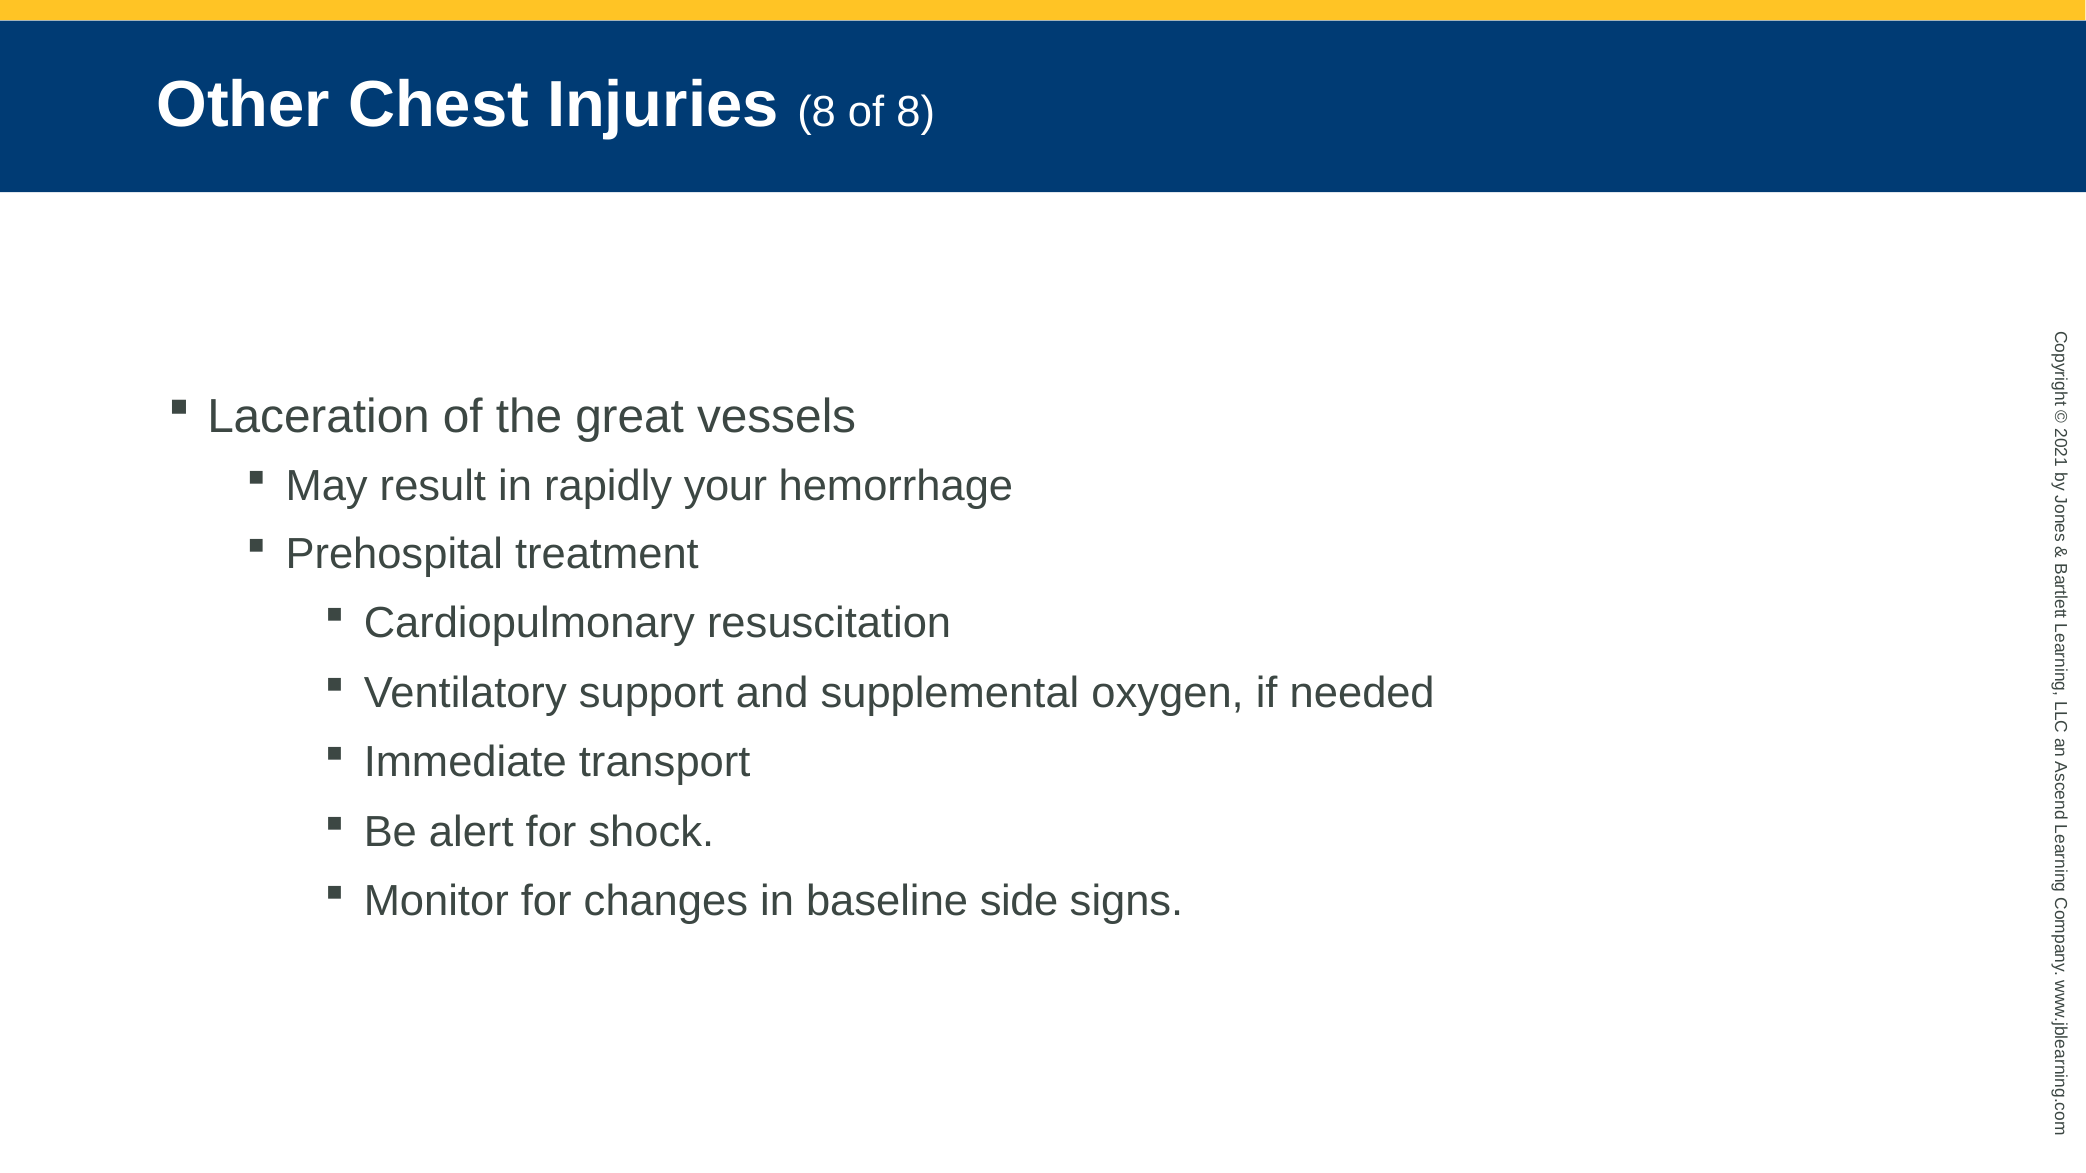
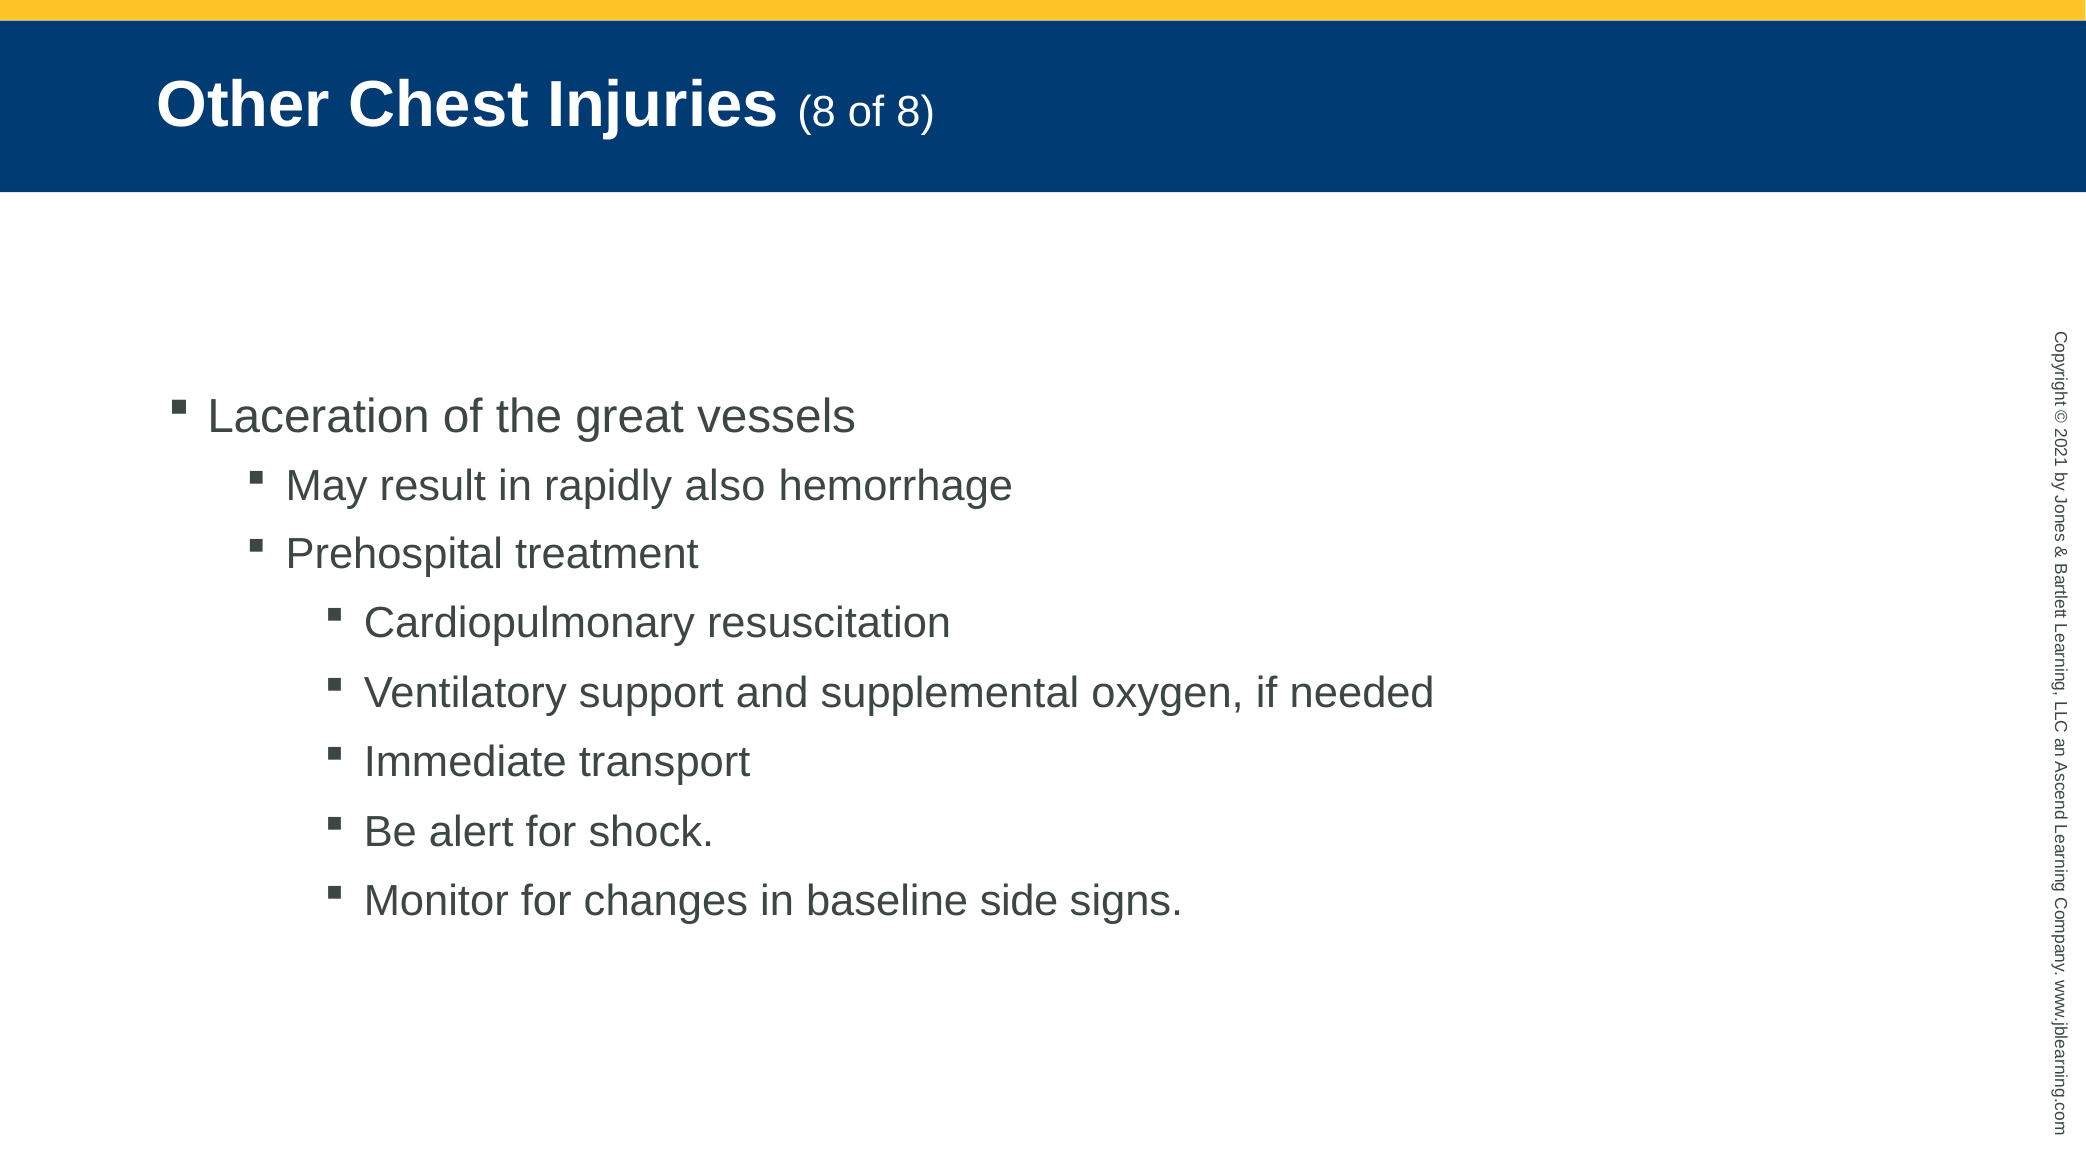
your: your -> also (725, 487)
